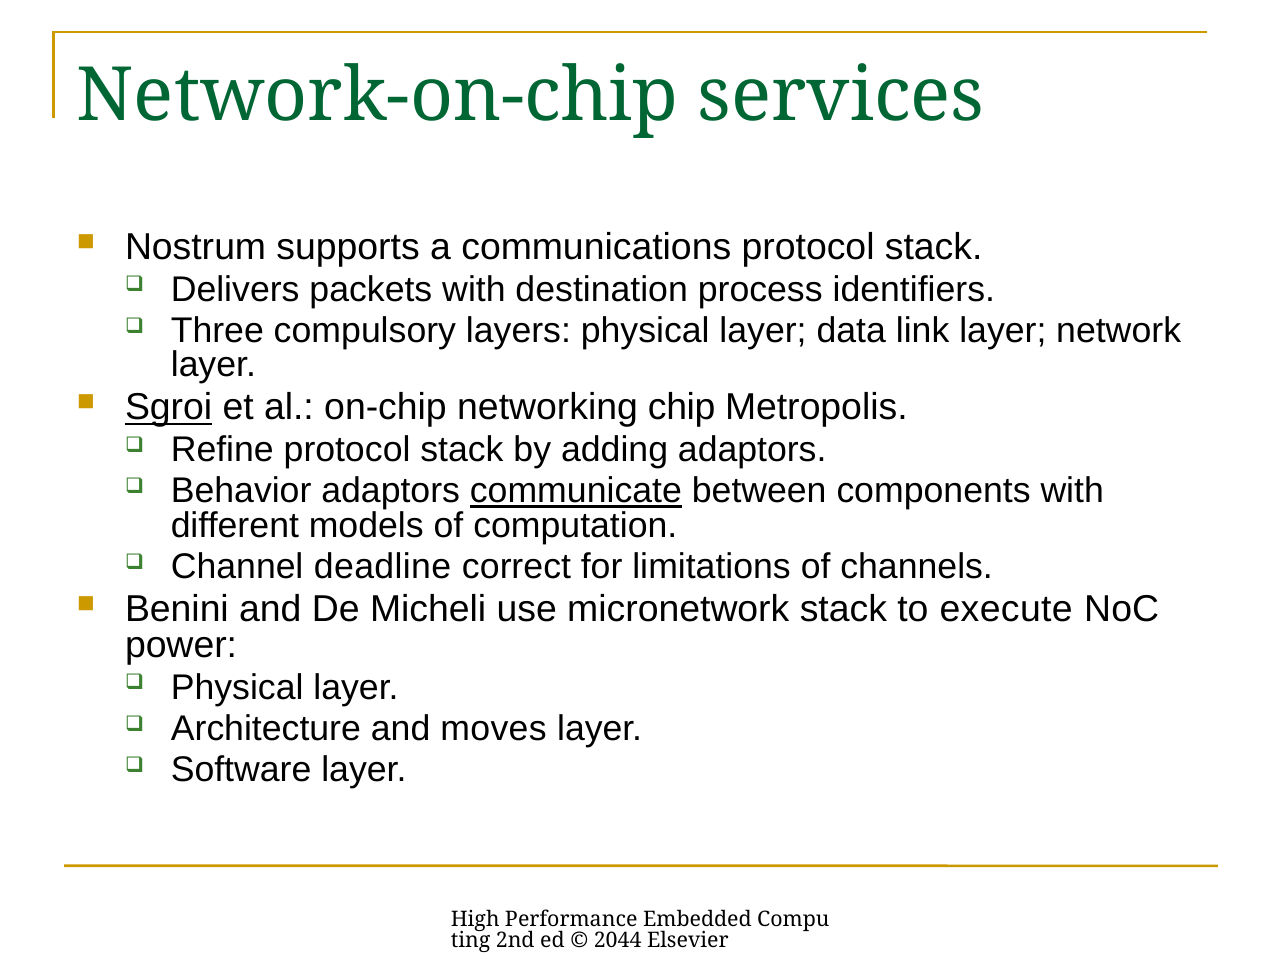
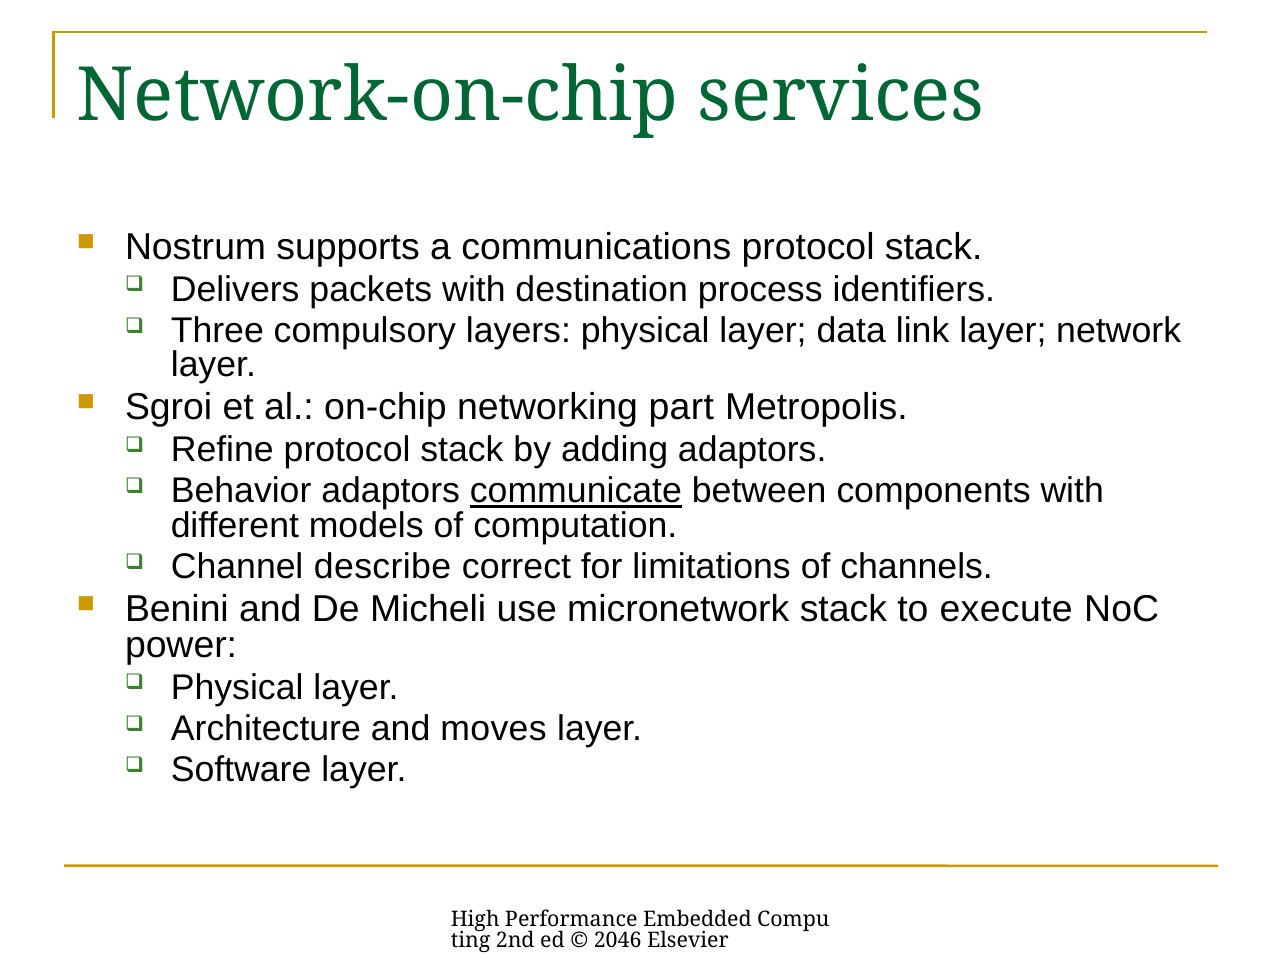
Sgroi underline: present -> none (169, 407)
chip: chip -> part (681, 407)
deadline: deadline -> describe (383, 567)
2044: 2044 -> 2046 (618, 940)
